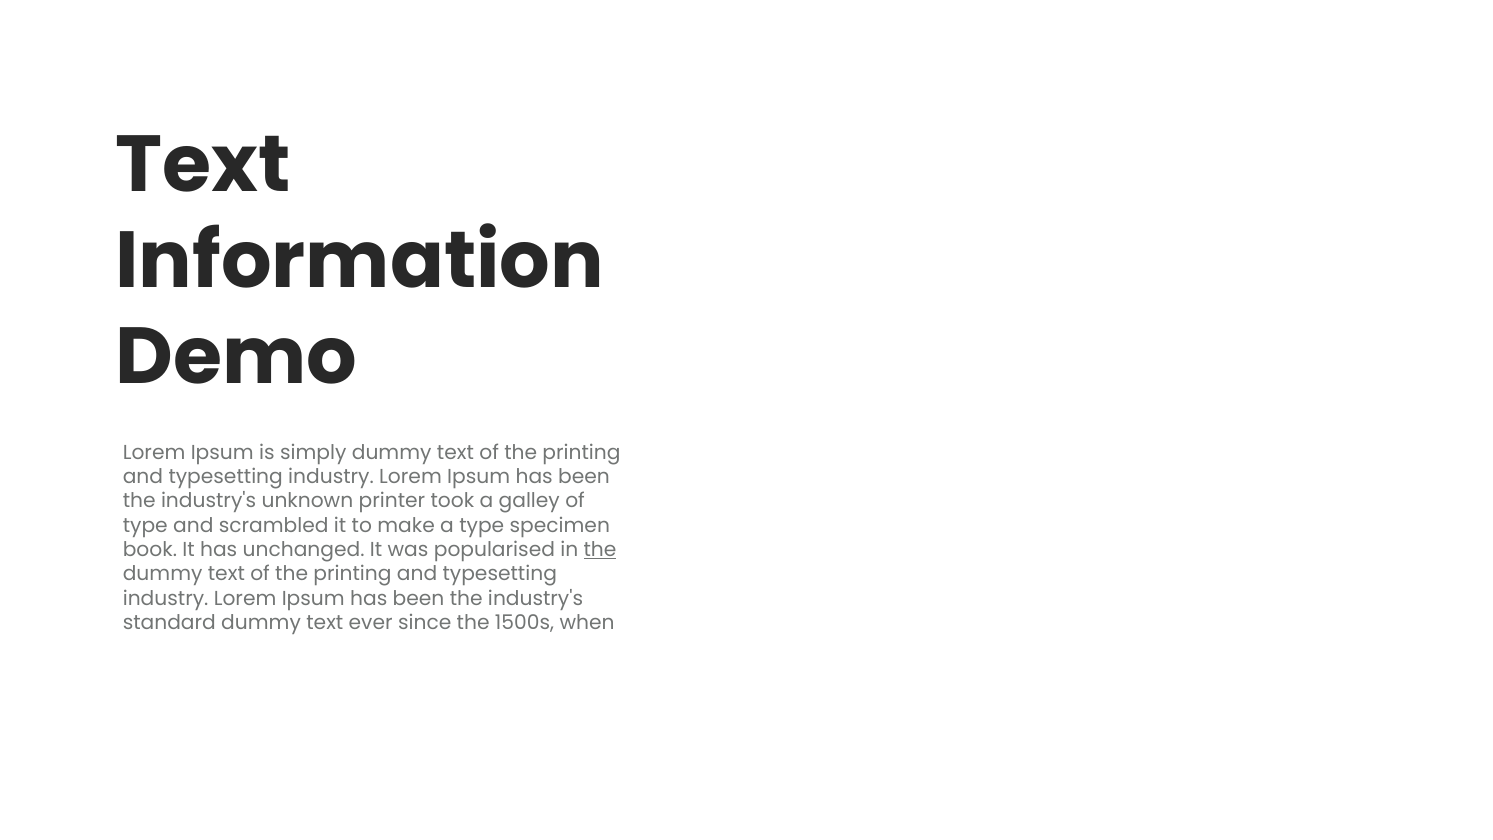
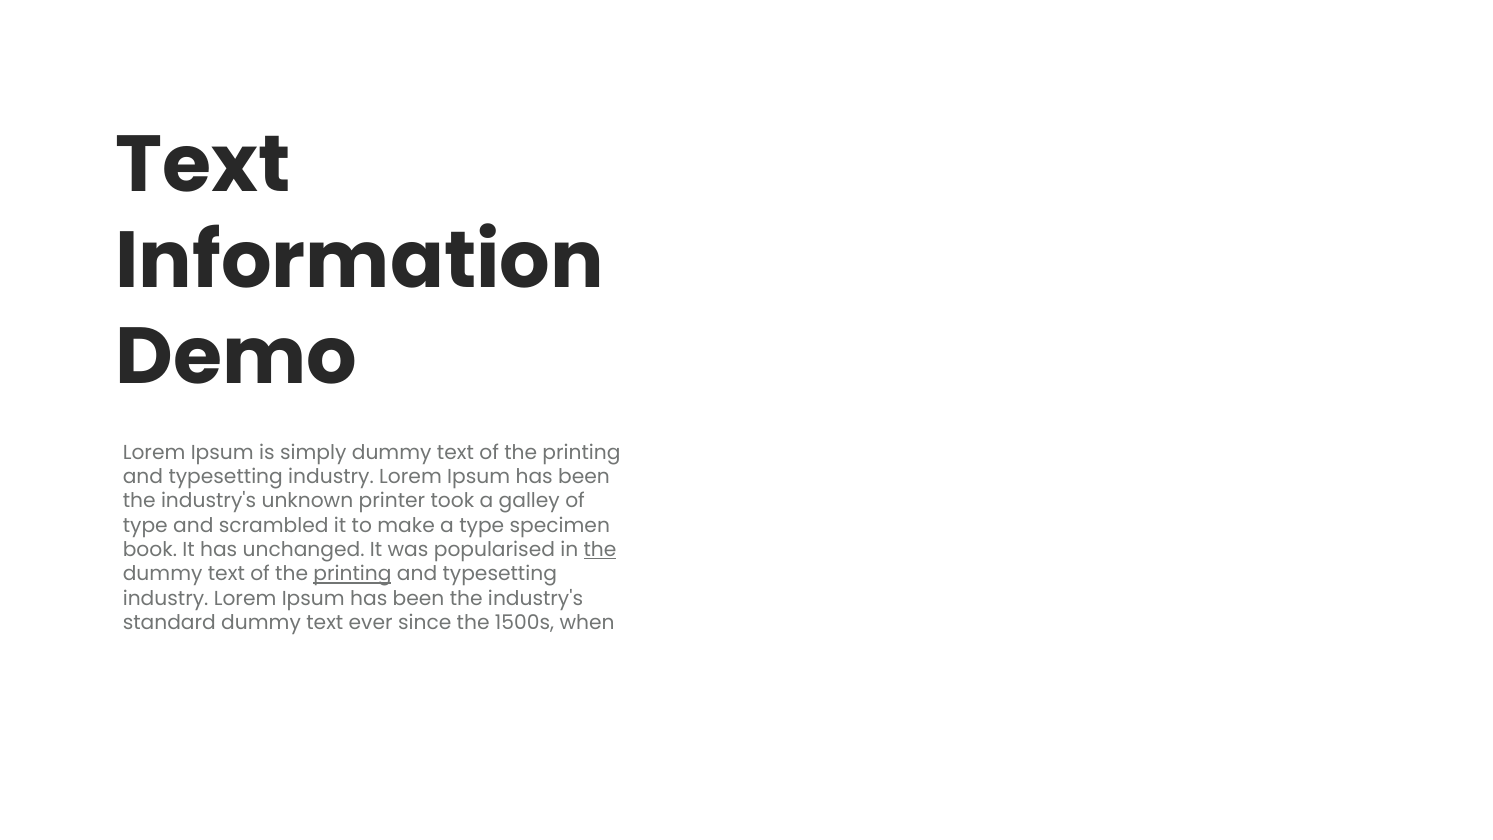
printing underline: none -> present (352, 574)
